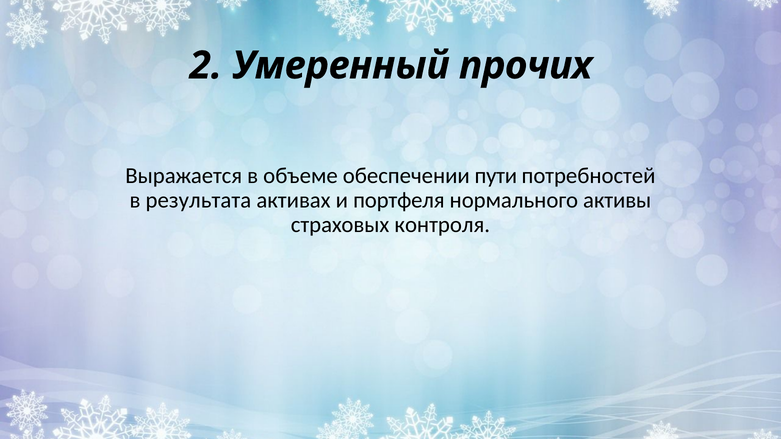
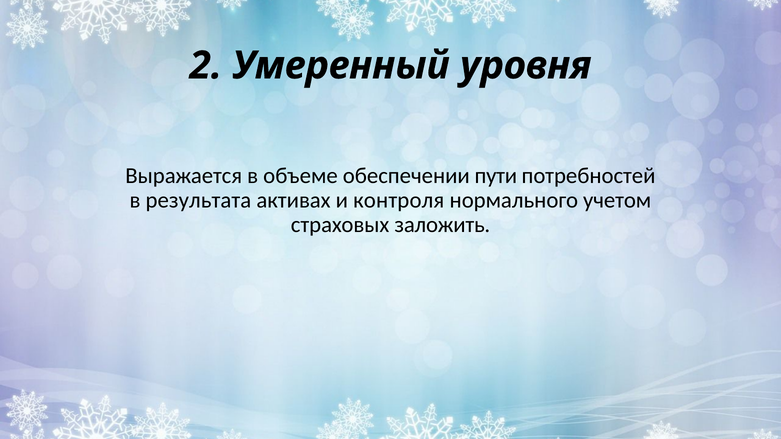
прочих: прочих -> уровня (526, 66)
портфеля: портфеля -> контроля (399, 200)
активы: активы -> учетом (617, 200)
контроля: контроля -> заложить (442, 225)
